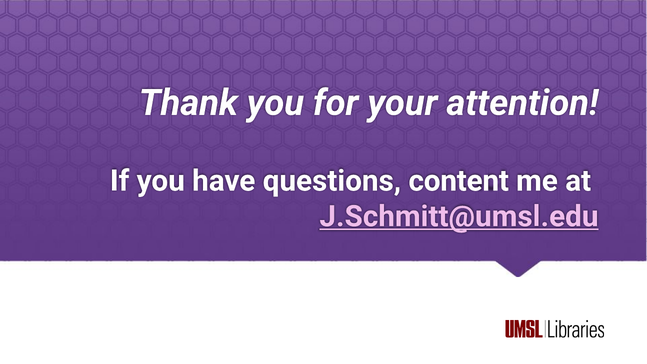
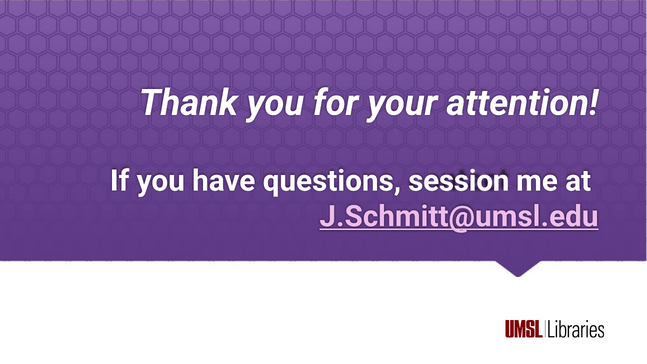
content: content -> session (459, 181)
